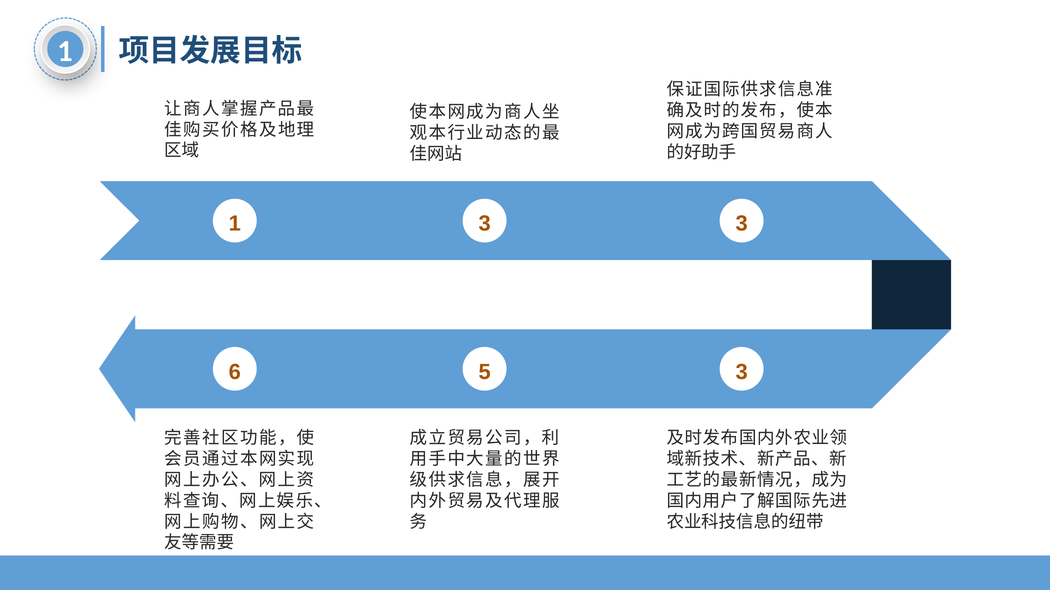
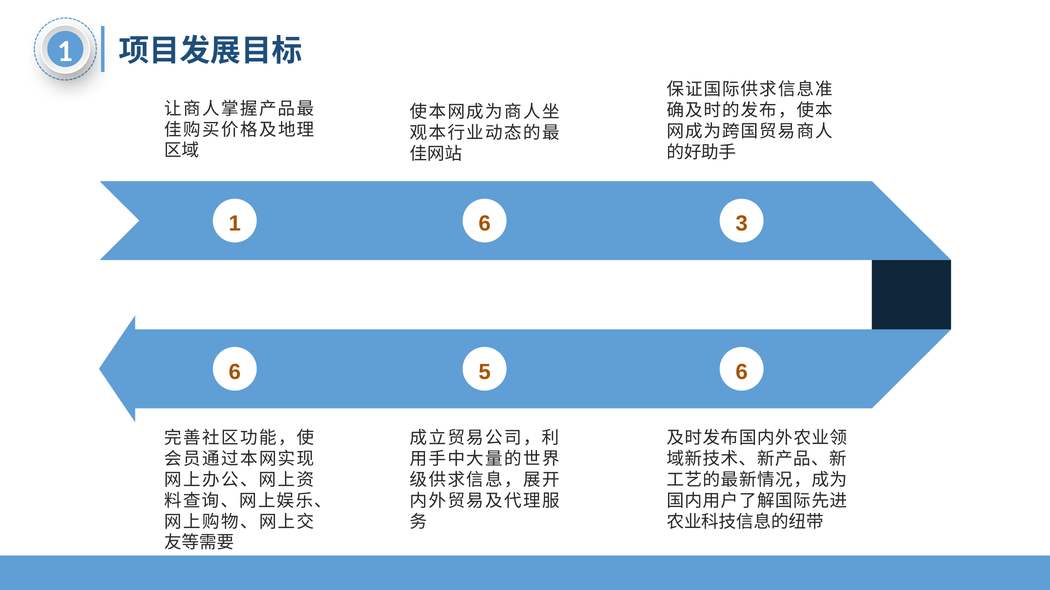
1 3: 3 -> 6 (485, 224)
5 3: 3 -> 6 (742, 372)
